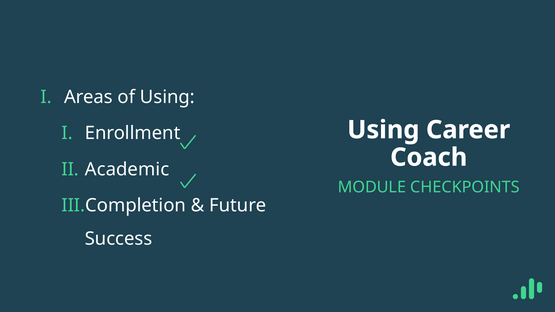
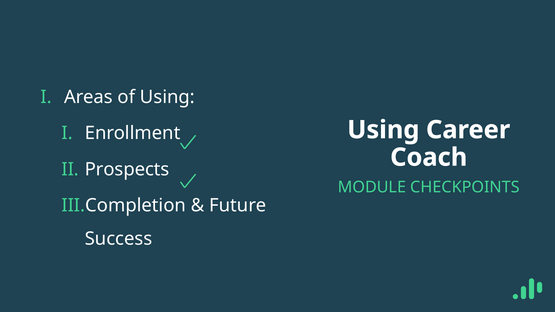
Academic: Academic -> Prospects (127, 169)
